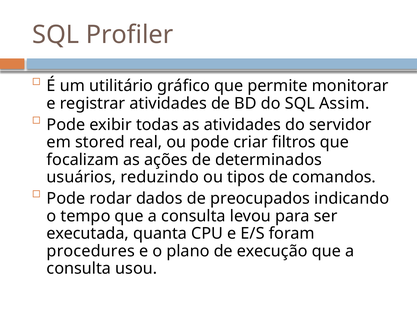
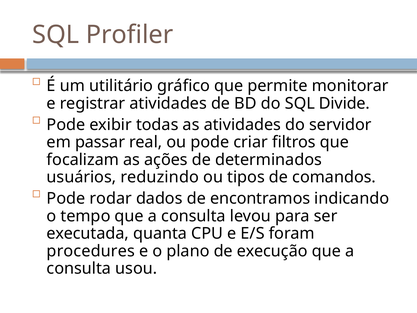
Assim: Assim -> Divide (344, 103)
stored: stored -> passar (100, 142)
preocupados: preocupados -> encontramos (260, 198)
